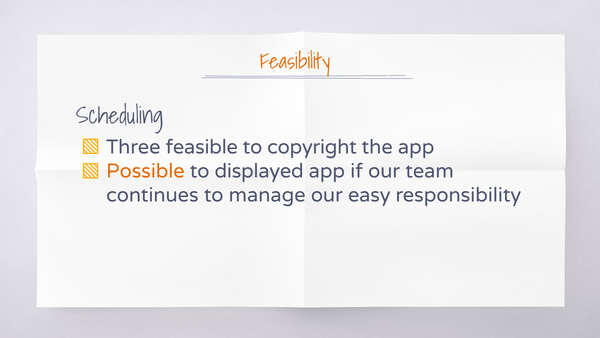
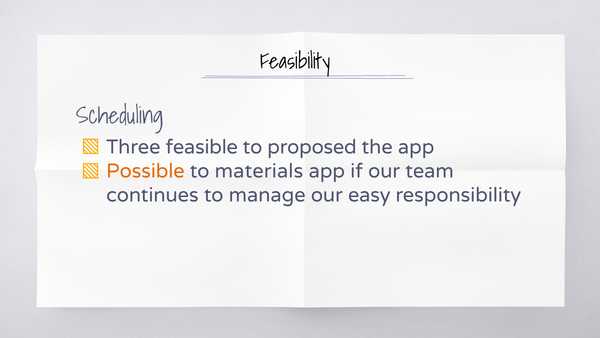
Feasibility colour: orange -> black (295, 61)
copyright: copyright -> proposed (312, 147)
displayed: displayed -> materials (259, 171)
